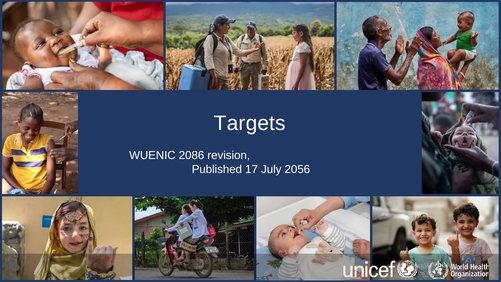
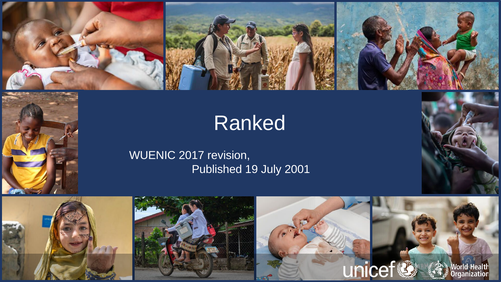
Targets: Targets -> Ranked (250, 123)
2086: 2086 -> 2017 (192, 155)
17: 17 -> 19 (252, 169)
2056: 2056 -> 2001 (297, 169)
